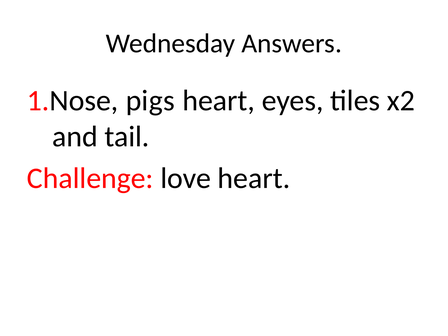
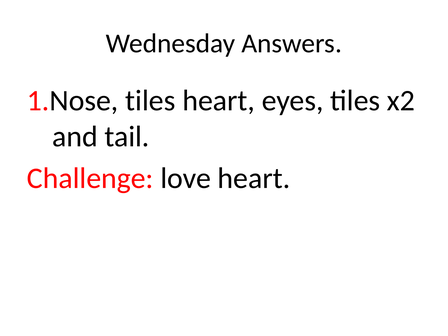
1.Nose pigs: pigs -> tiles (150, 101)
